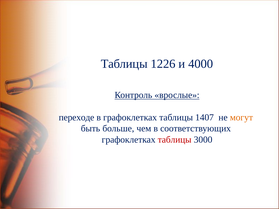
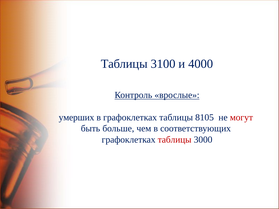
1226: 1226 -> 3100 (163, 64)
переходе: переходе -> умерших (77, 118)
1407: 1407 -> 8105 (205, 118)
могут colour: orange -> red (241, 118)
